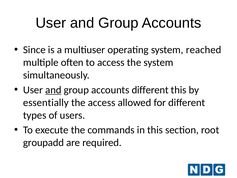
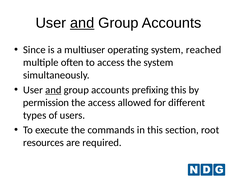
and underline: none -> present (82, 23)
accounts different: different -> prefixing (150, 90)
essentially: essentially -> permission (46, 102)
groupadd: groupadd -> resources (44, 142)
